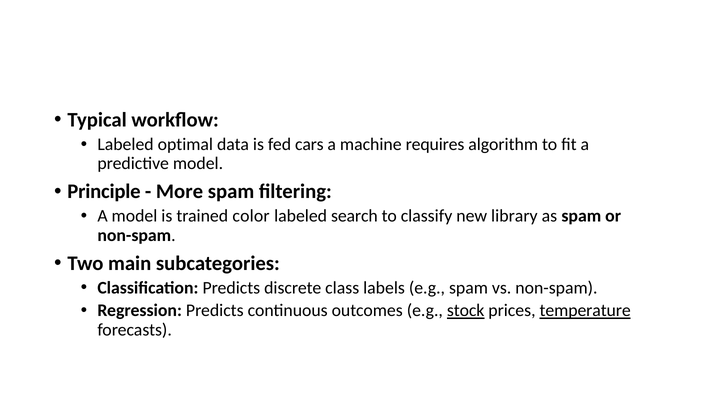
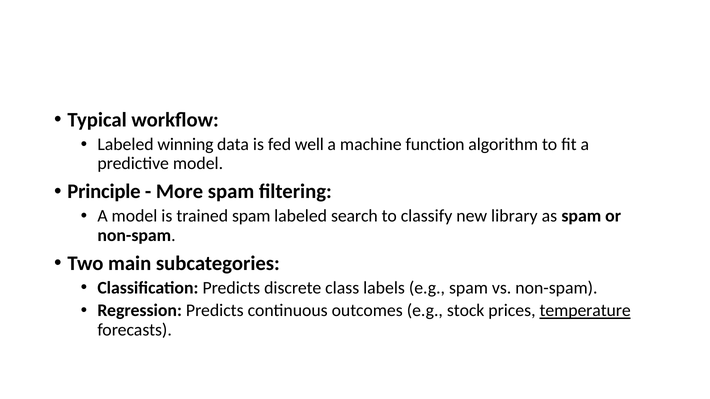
optimal: optimal -> winning (185, 145)
cars: cars -> well (309, 145)
requires: requires -> function (435, 145)
trained color: color -> spam (251, 216)
stock underline: present -> none (466, 311)
